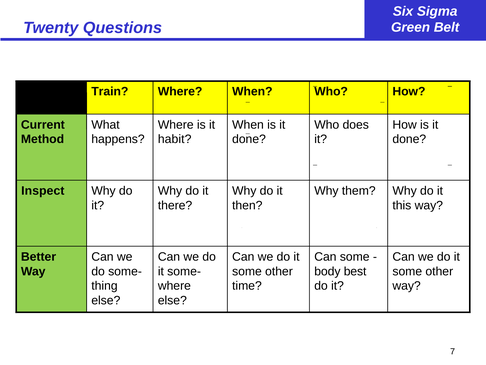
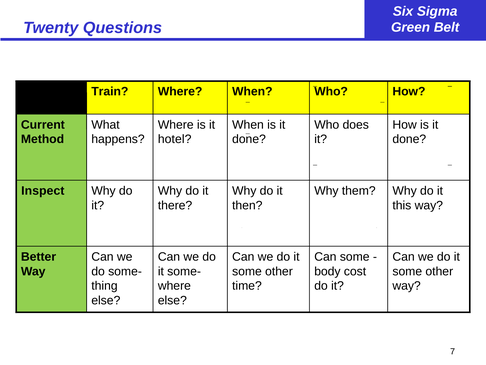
habit: habit -> hotel (175, 139)
best: best -> cost (355, 271)
